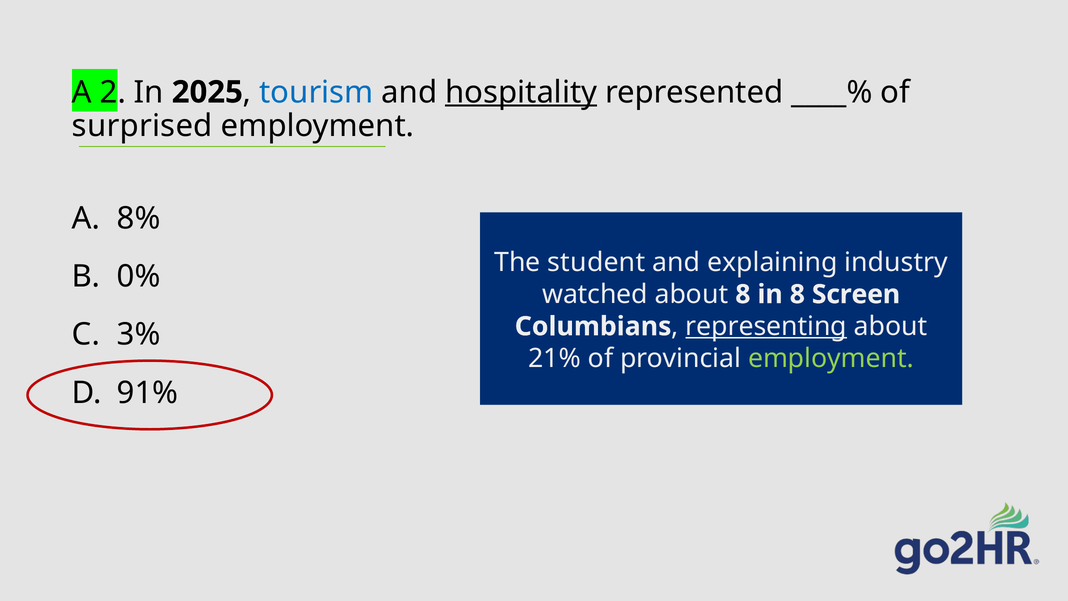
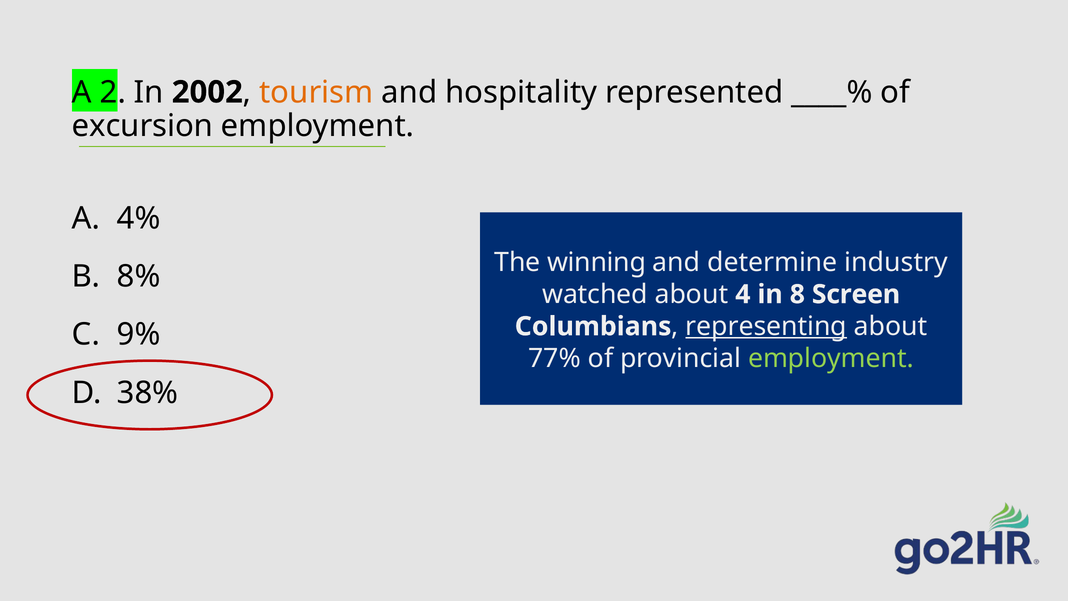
2025: 2025 -> 2002 (207, 92)
tourism colour: blue -> orange (316, 92)
hospitality underline: present -> none (521, 92)
surprised: surprised -> excursion (142, 126)
8%: 8% -> 4% (139, 218)
student: student -> winning (597, 262)
explaining: explaining -> determine (772, 262)
0%: 0% -> 8% (139, 276)
about 8: 8 -> 4 (743, 294)
3%: 3% -> 9% (139, 334)
21%: 21% -> 77% (555, 358)
91%: 91% -> 38% (148, 393)
